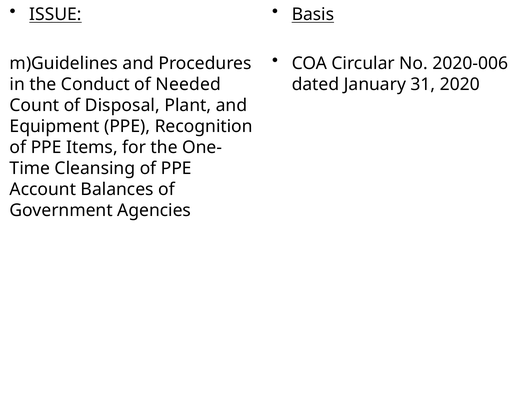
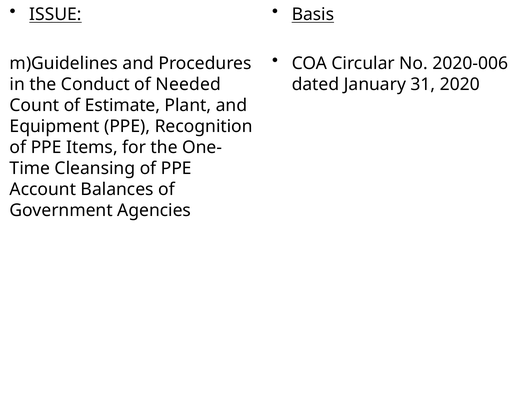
Disposal: Disposal -> Estimate (122, 105)
